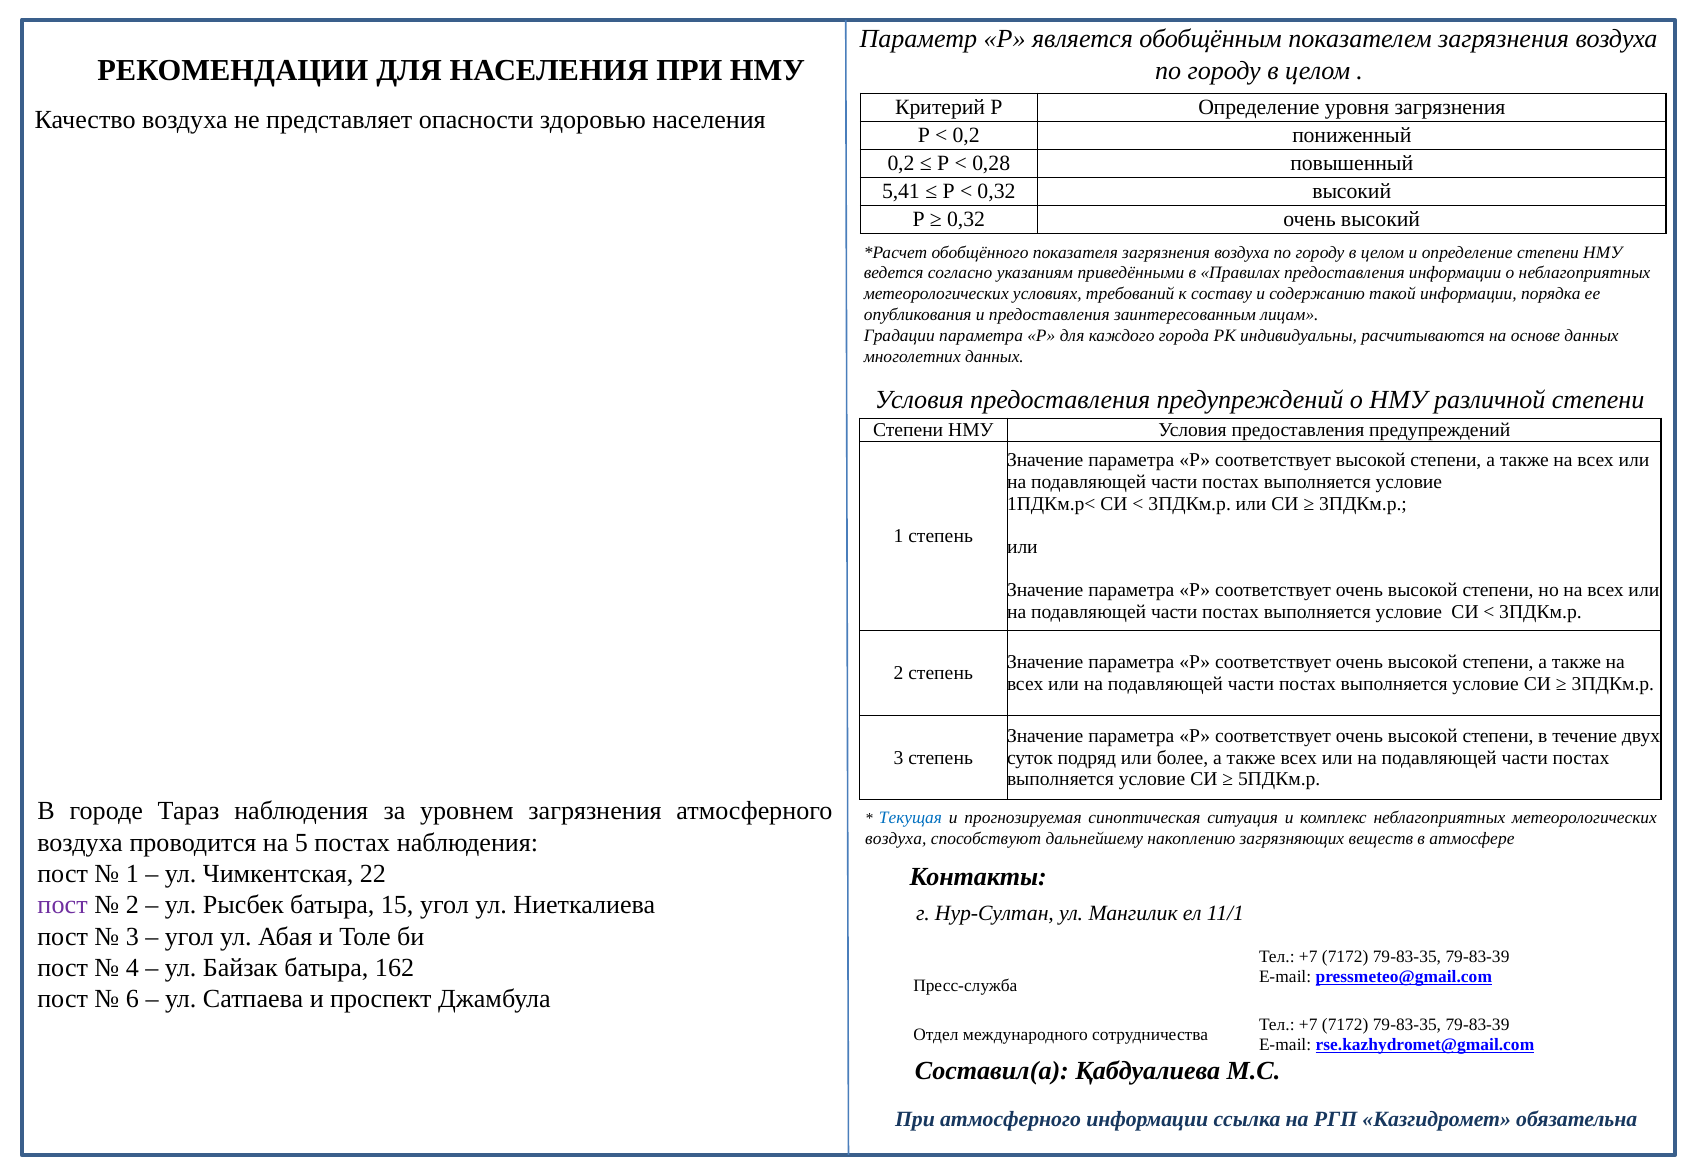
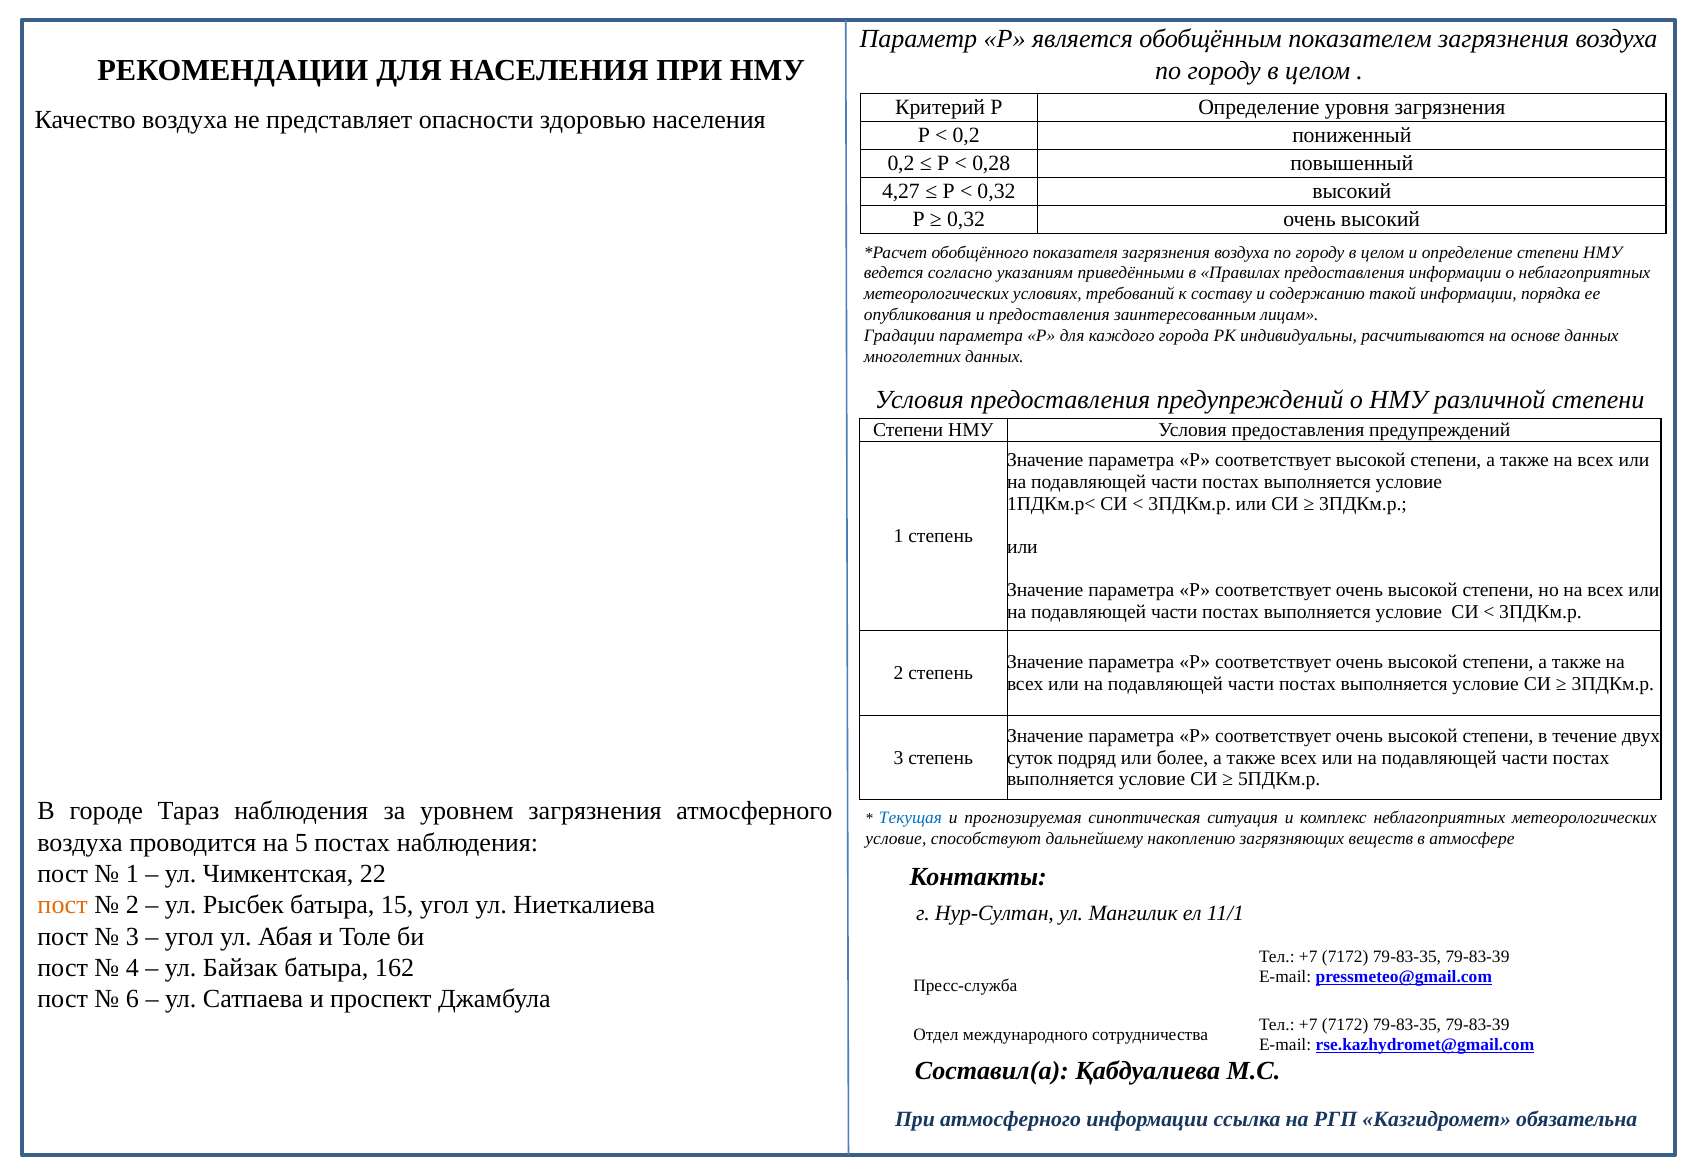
5,41: 5,41 -> 4,27 (901, 191)
воздуха: воздуха -> условие (896, 839)
пост colour: purple -> orange (63, 905)
